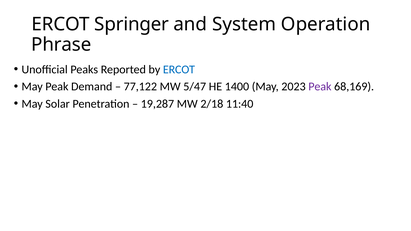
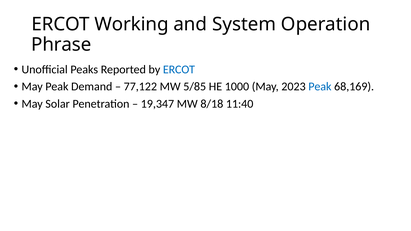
Springer: Springer -> Working (132, 24)
5/47: 5/47 -> 5/85 (195, 87)
1400: 1400 -> 1000 (237, 87)
Peak colour: purple -> blue (320, 87)
19,287: 19,287 -> 19,347 (157, 104)
2/18: 2/18 -> 8/18 (212, 104)
